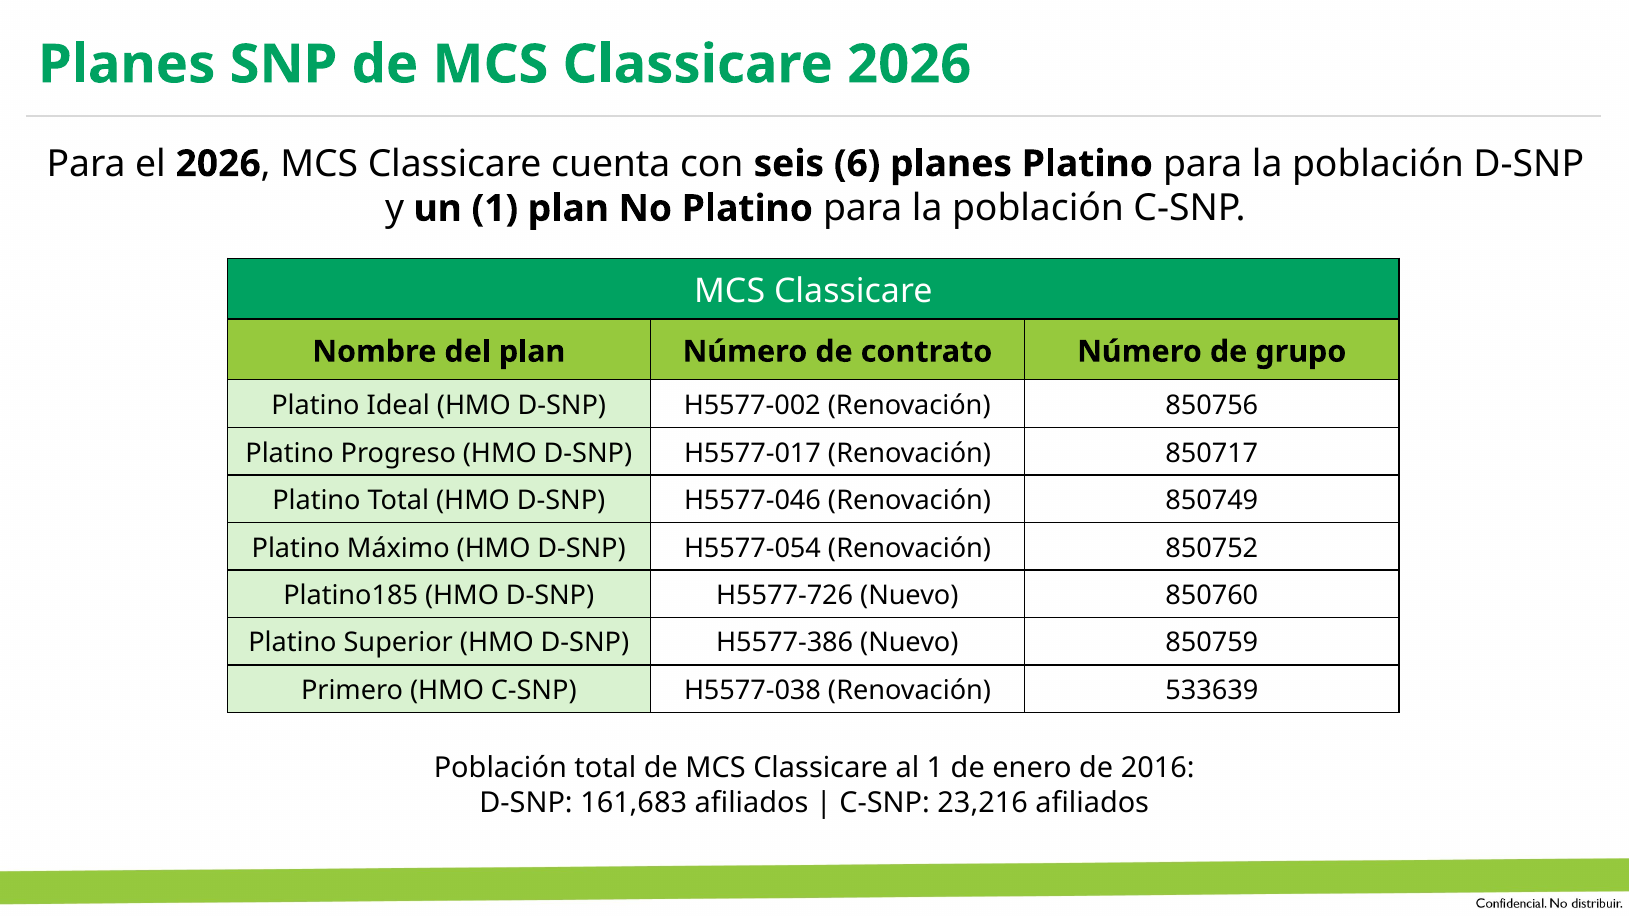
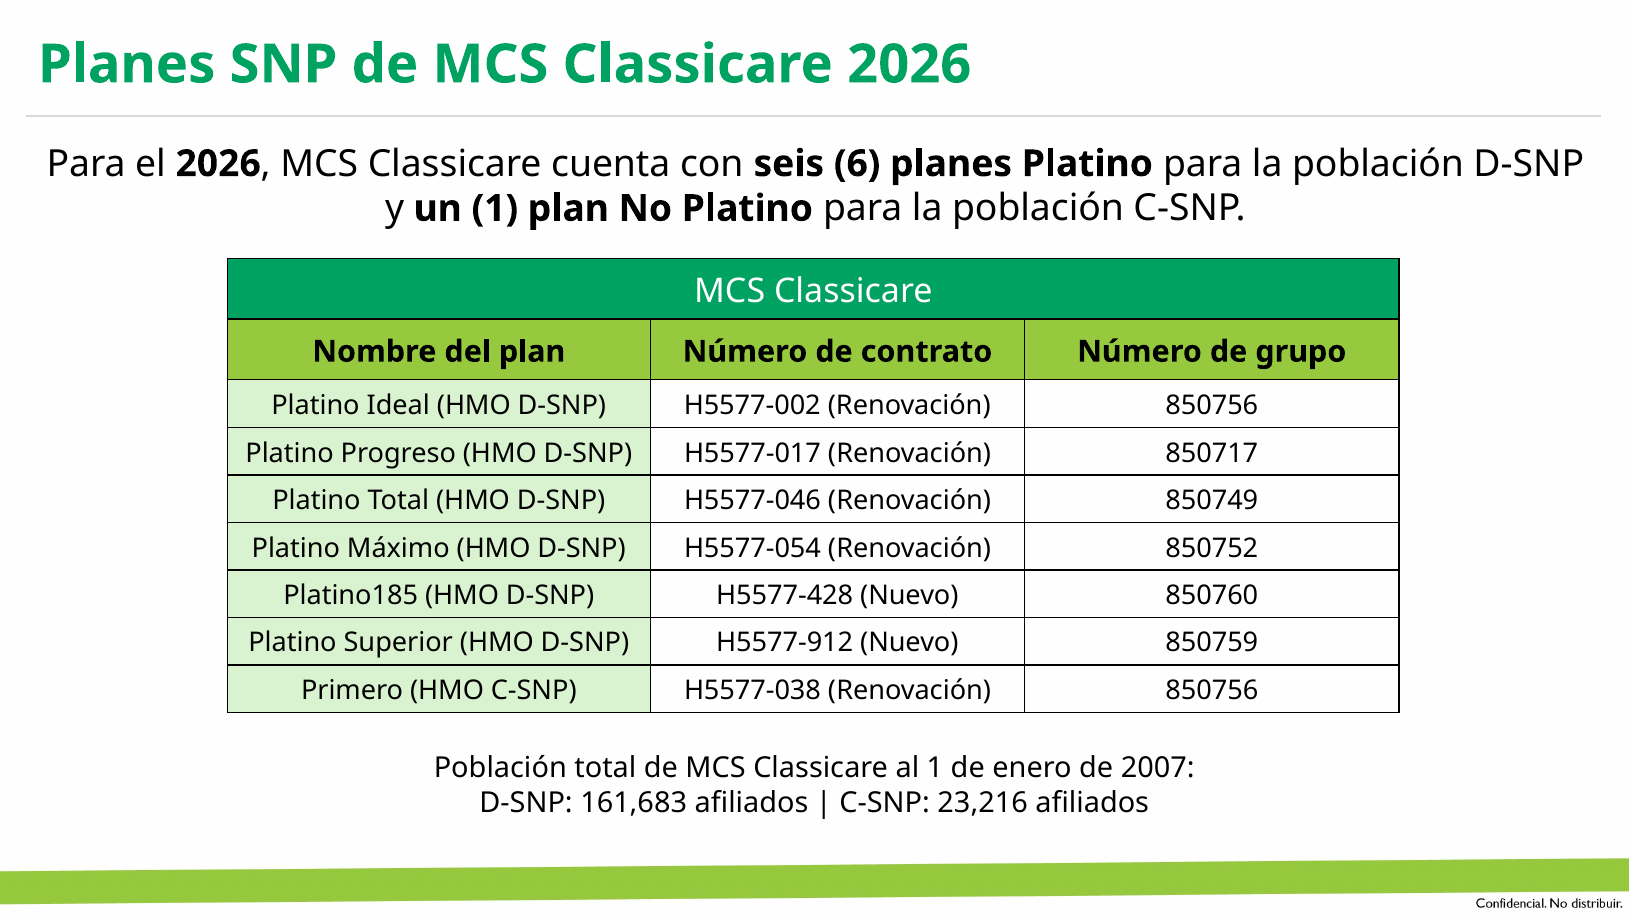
H5577-726: H5577-726 -> H5577-428 (785, 595)
H5577-386: H5577-386 -> H5577-912 (785, 643)
H5577-038 Renovación 533639: 533639 -> 850756 (1212, 691)
2016: 2016 -> 2007 (1158, 769)
